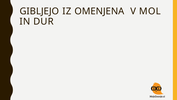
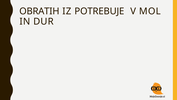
GIBLJEJO: GIBLJEJO -> OBRATIH (39, 11)
OMENJENA: OMENJENA -> POTREBUJE (99, 11)
